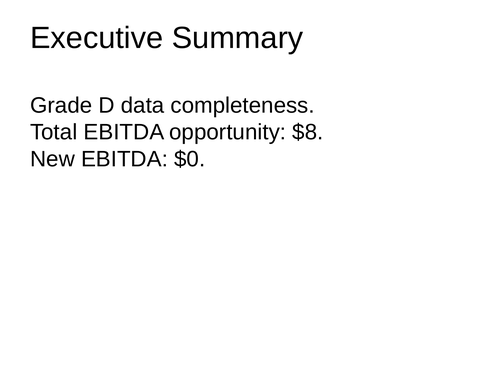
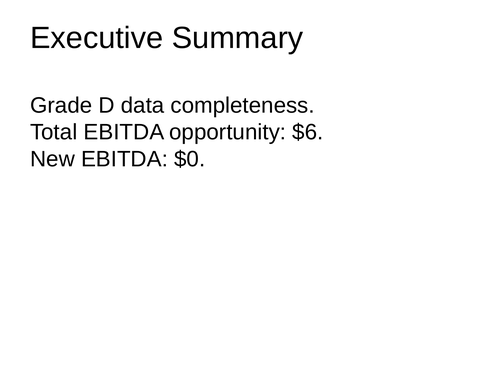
$8: $8 -> $6 (308, 132)
